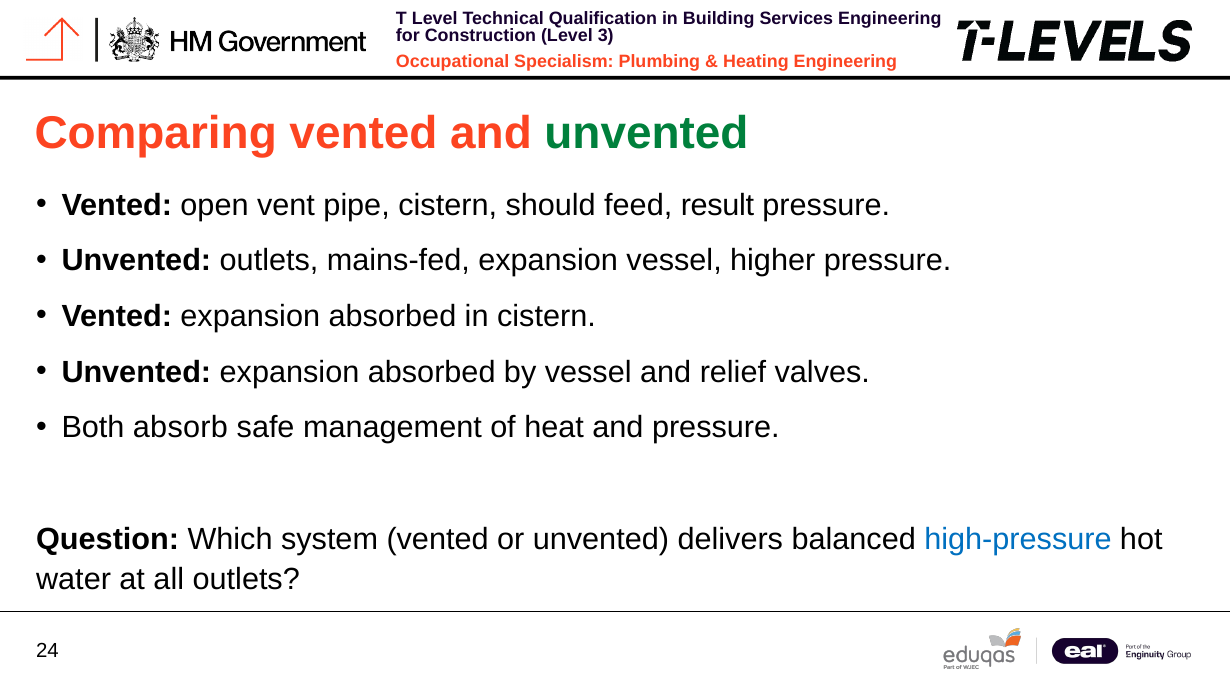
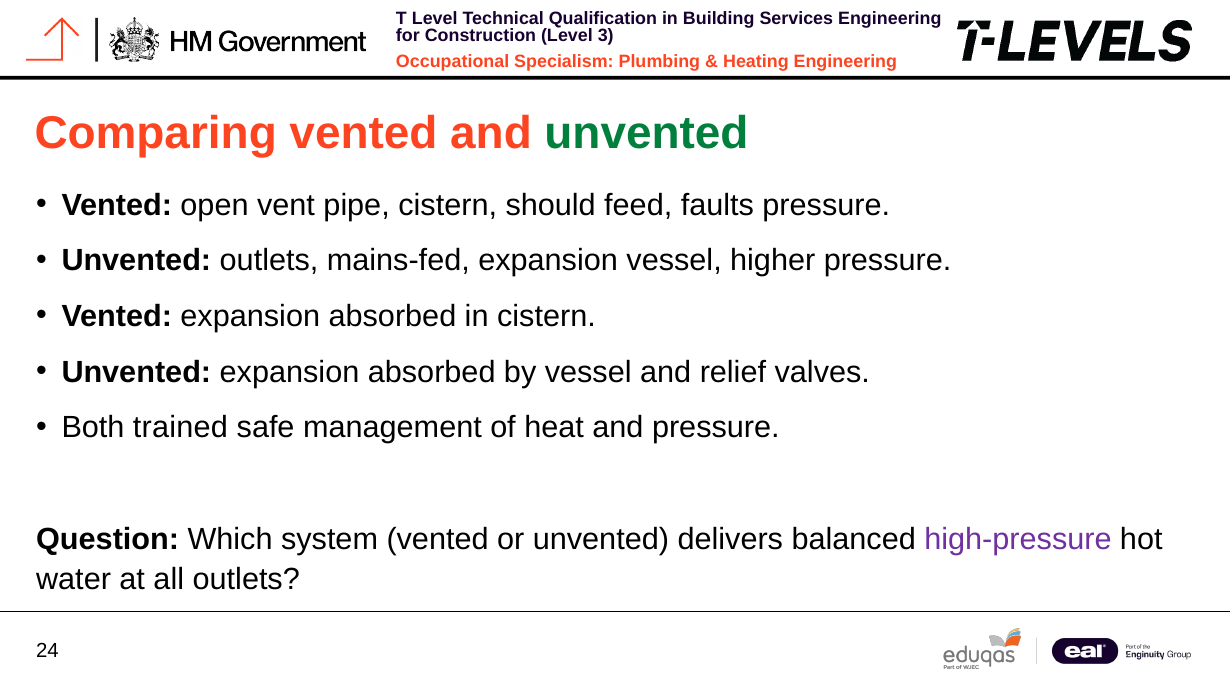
result: result -> faults (717, 205)
absorb: absorb -> trained (180, 428)
high-pressure colour: blue -> purple (1018, 539)
